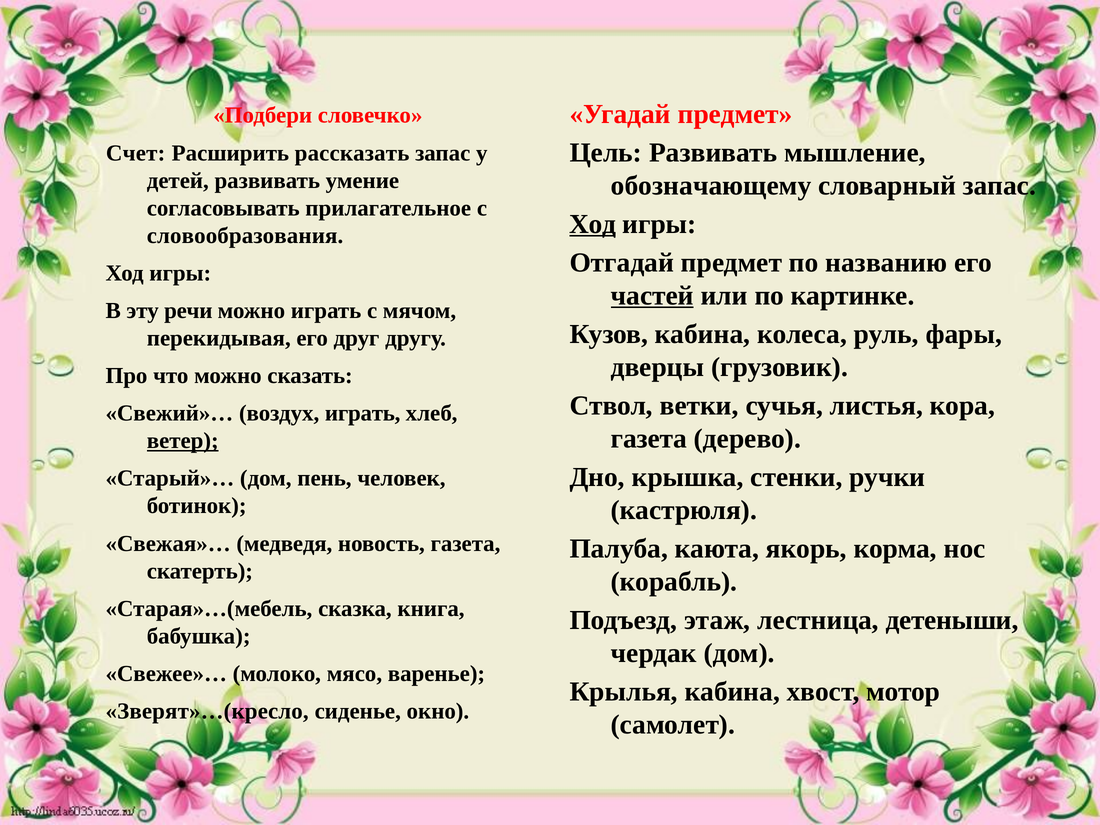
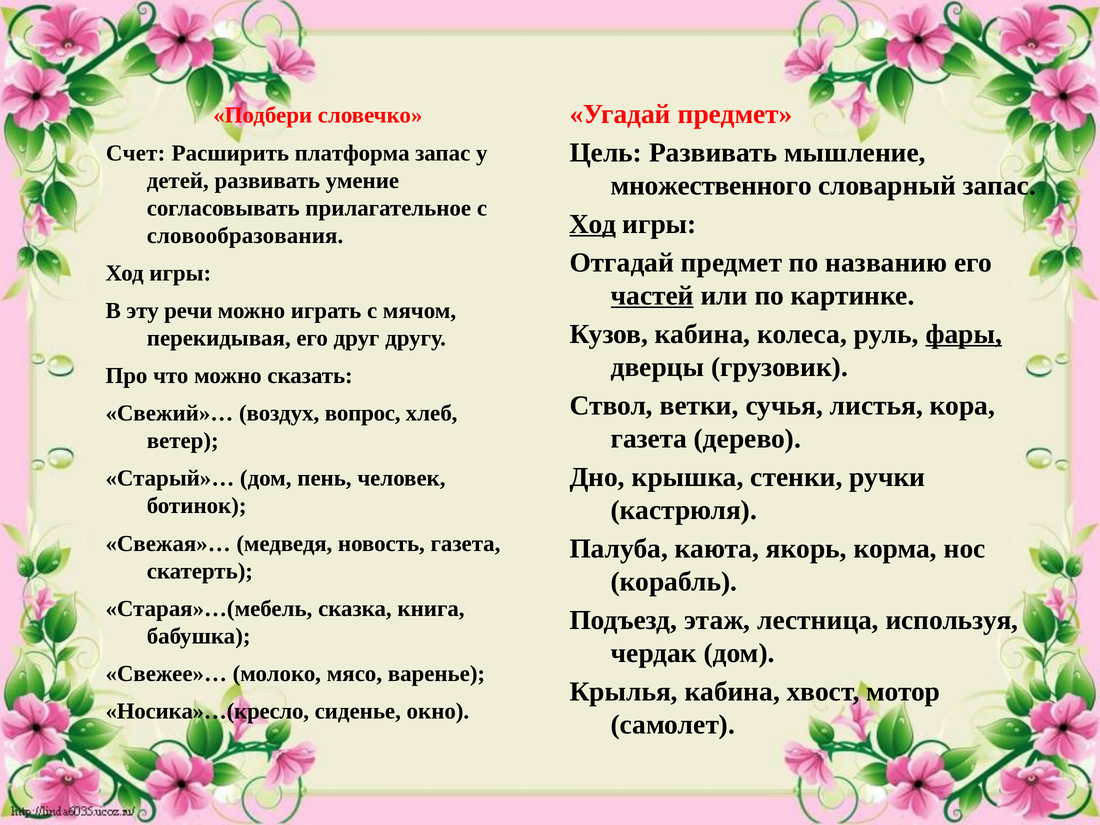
рассказать: рассказать -> платформа (352, 153)
обозначающему: обозначающему -> множественного (711, 186)
фары underline: none -> present (964, 334)
воздух играть: играть -> вопрос (363, 413)
ветер underline: present -> none (183, 441)
детеныши: детеныши -> используя (952, 620)
Зверят»…(кресло: Зверят»…(кресло -> Носика»…(кресло (207, 711)
